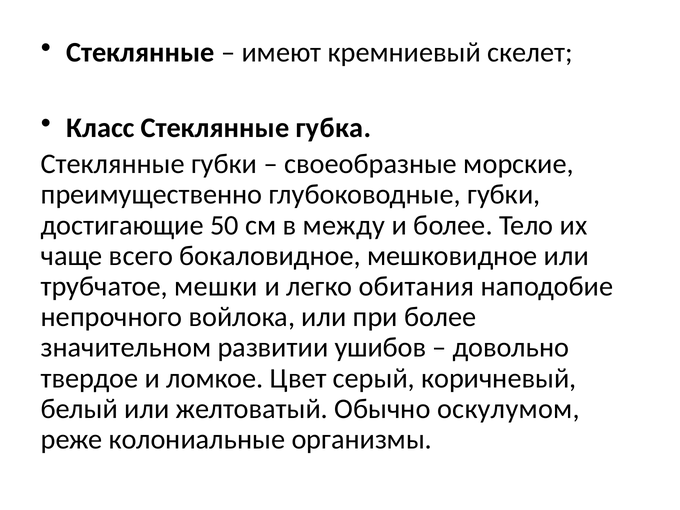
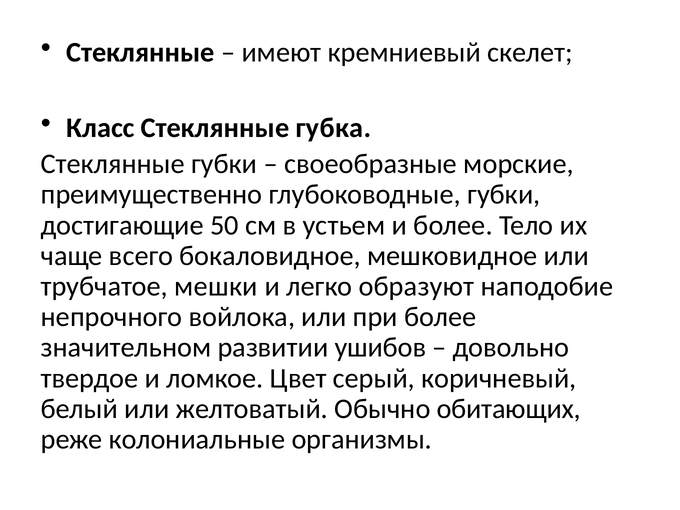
между: между -> устьем (344, 225)
обитания: обитания -> образуют (416, 286)
оскулумом: оскулумом -> обитающих (509, 409)
